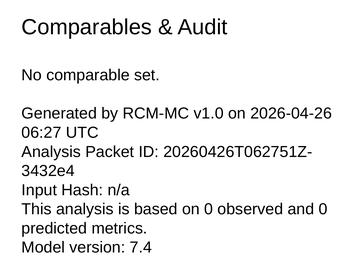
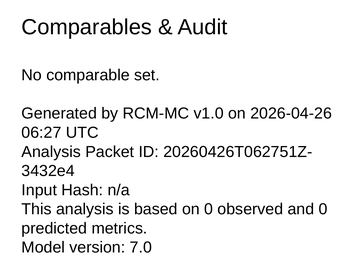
7.4: 7.4 -> 7.0 (141, 248)
